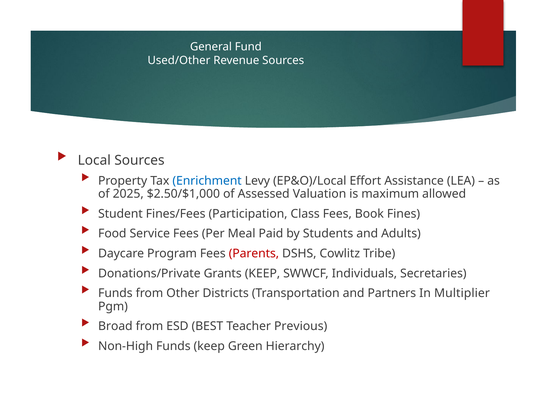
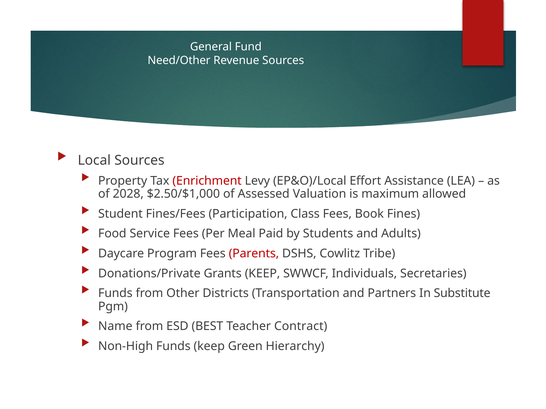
Used/Other: Used/Other -> Need/Other (179, 60)
Enrichment colour: blue -> red (207, 181)
2025: 2025 -> 2028 (128, 194)
Multiplier: Multiplier -> Substitute (462, 294)
Broad: Broad -> Name (115, 327)
Previous: Previous -> Contract (301, 327)
